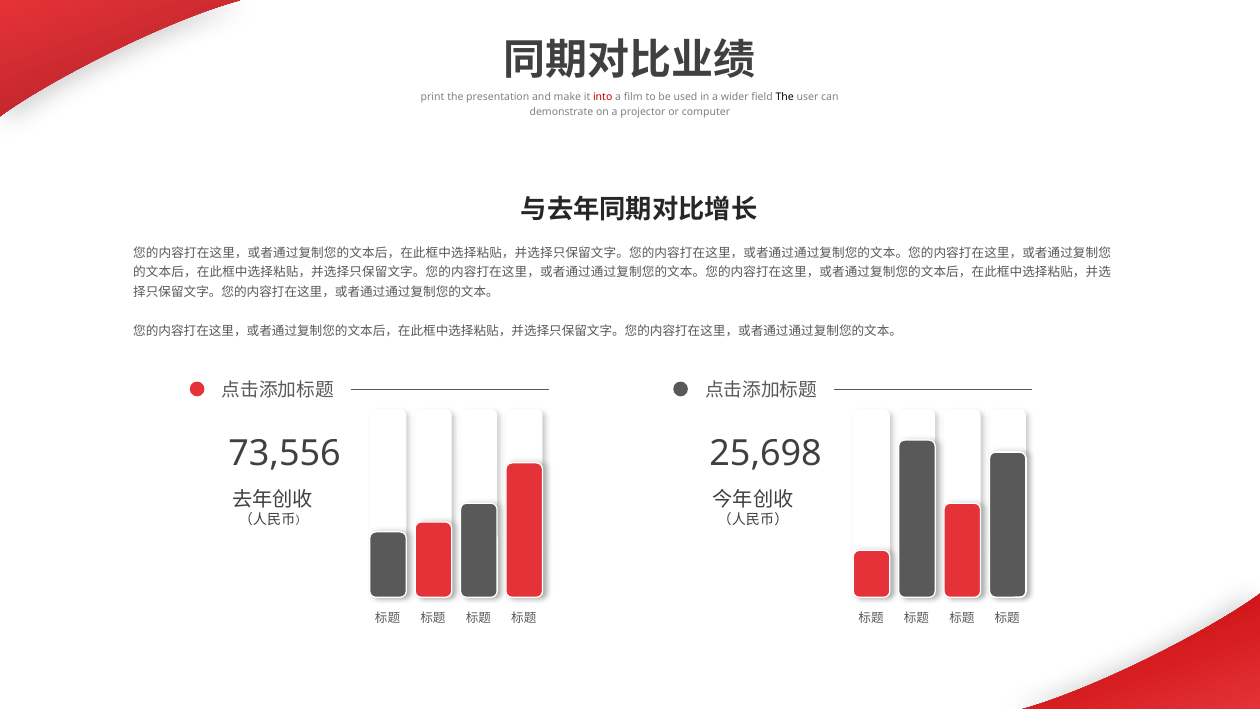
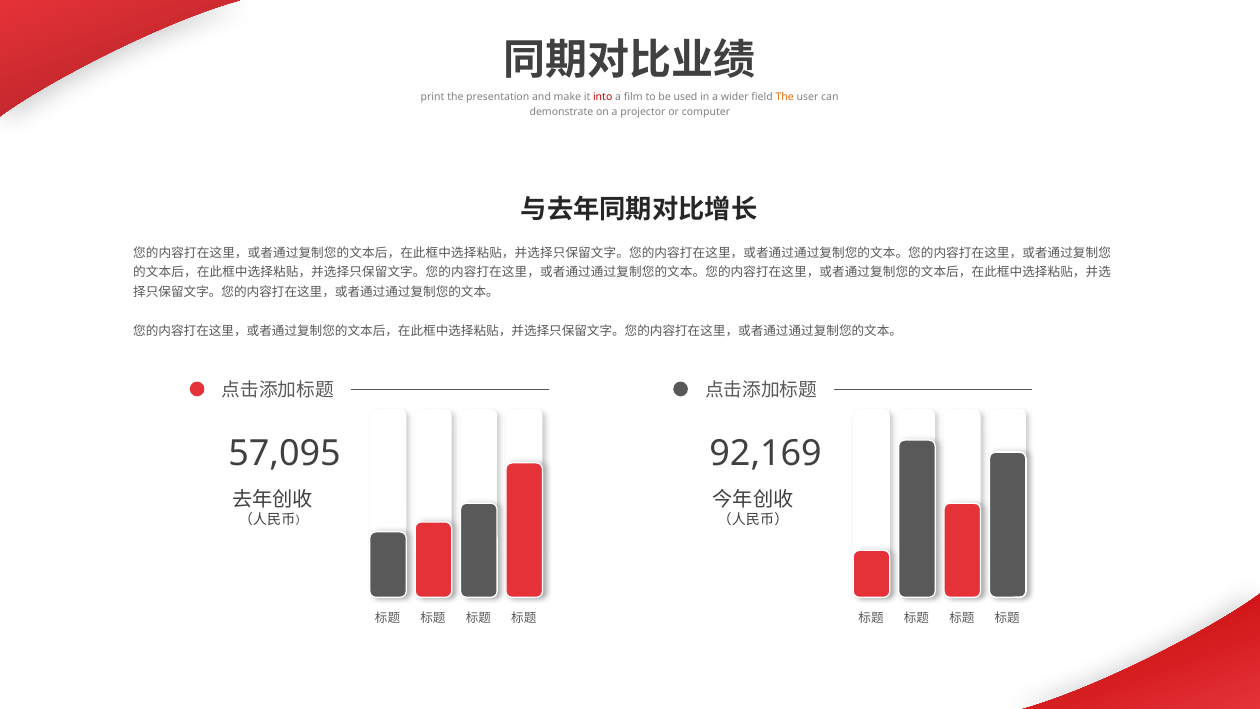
The colour: black -> orange (785, 97)
73,556: 73,556 -> 57,095 (285, 454)
25,698: 25,698 -> 92,169 (766, 454)
